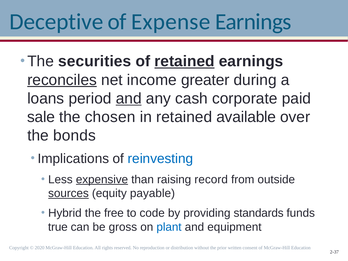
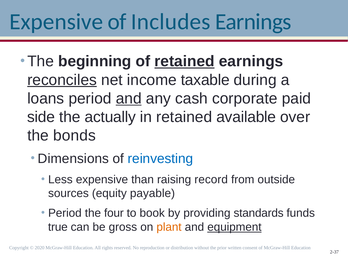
Deceptive: Deceptive -> Expensive (56, 22)
Expense: Expense -> Includes (171, 22)
securities: securities -> beginning (95, 61)
greater: greater -> taxable (205, 80)
sale: sale -> side (41, 117)
chosen: chosen -> actually (110, 117)
Implications: Implications -> Dimensions (73, 159)
expensive underline: present -> none (102, 179)
sources underline: present -> none (68, 193)
Hybrid: Hybrid -> Period (65, 213)
free: free -> four (114, 213)
code: code -> book (152, 213)
plant colour: blue -> orange (169, 227)
equipment underline: none -> present (234, 227)
